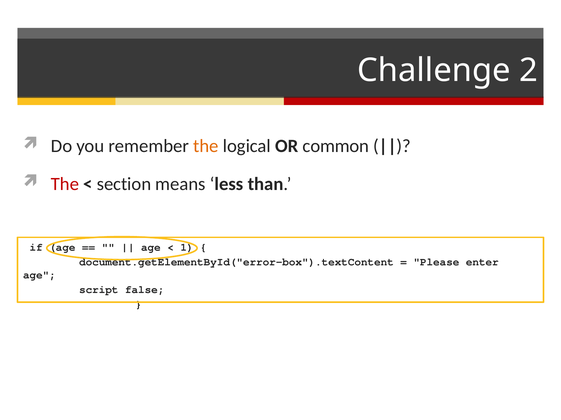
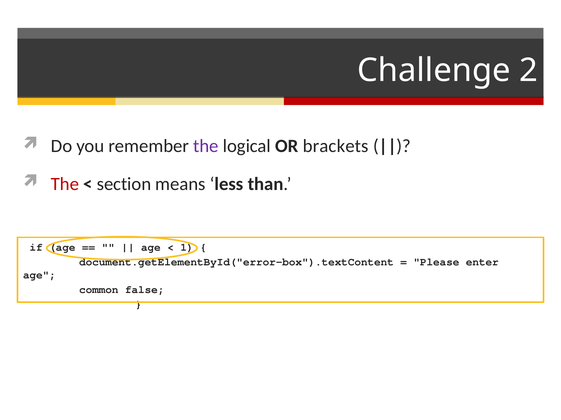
the colour: orange -> purple (206, 146)
common: common -> brackets (336, 146)
script: script -> common (99, 290)
